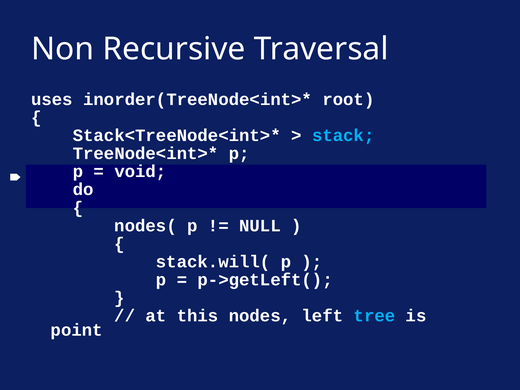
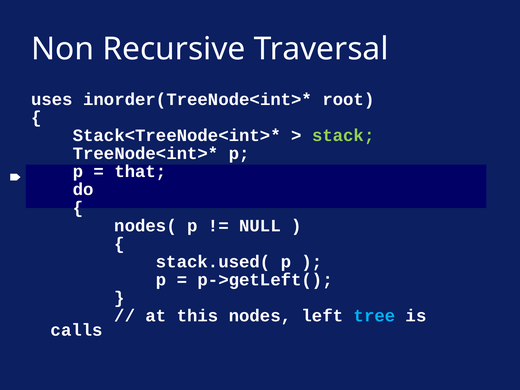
stack colour: light blue -> light green (343, 136)
void: void -> that (140, 172)
stack.will(: stack.will( -> stack.used( (213, 262)
point: point -> calls (77, 330)
